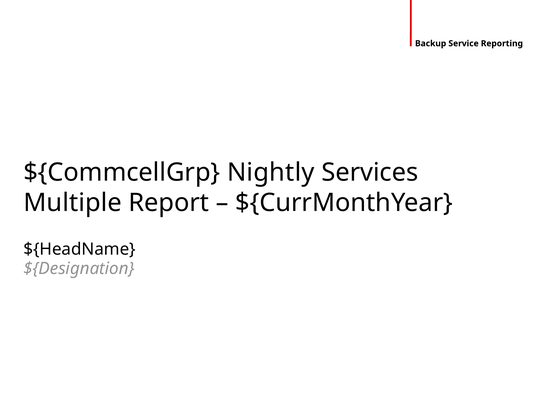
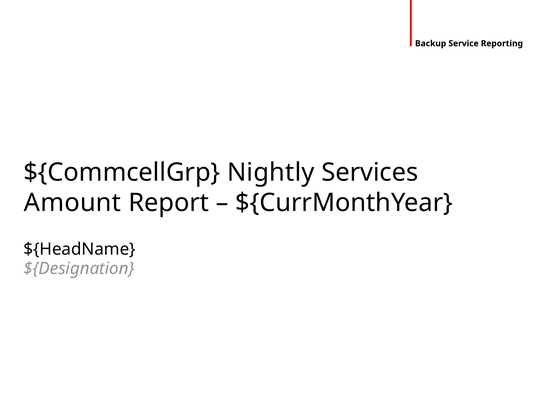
Multiple: Multiple -> Amount (73, 202)
